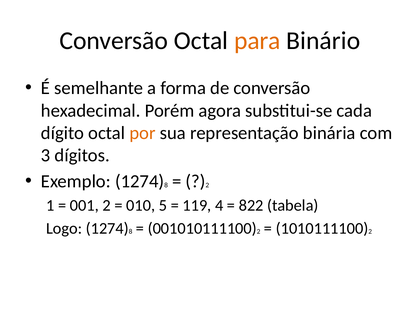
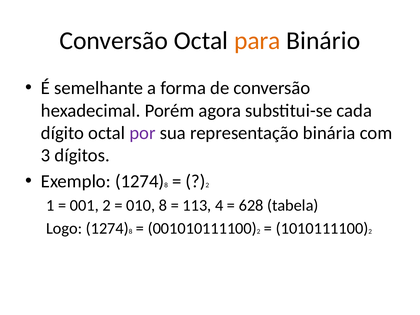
por colour: orange -> purple (142, 133)
010 5: 5 -> 8 (163, 206)
119: 119 -> 113 (197, 206)
822: 822 -> 628 (251, 206)
